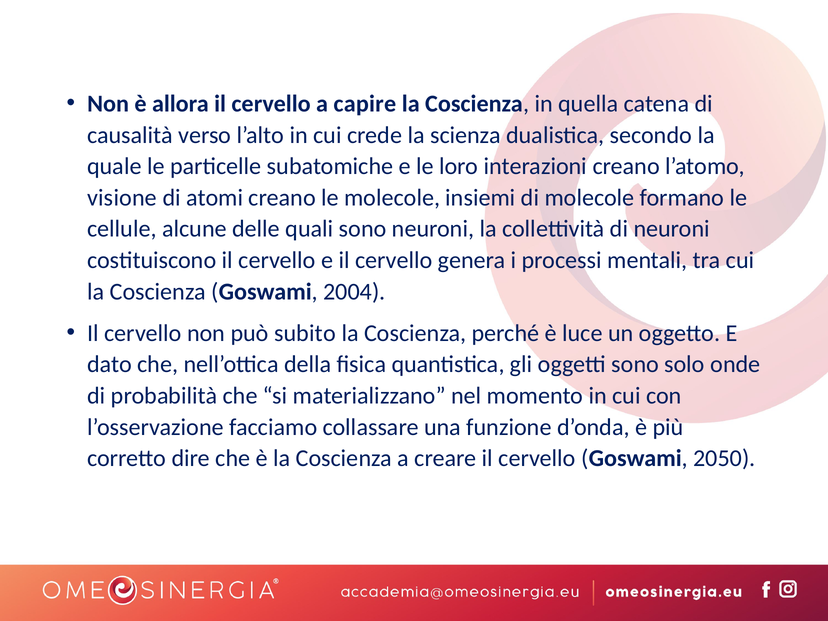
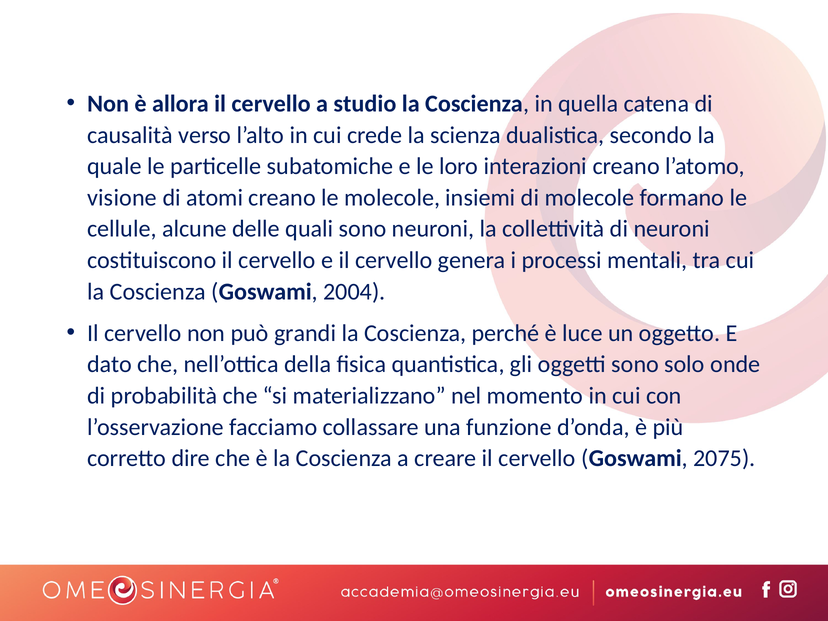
capire: capire -> studio (365, 104)
subito: subito -> grandi (305, 333)
2050: 2050 -> 2075 (724, 458)
